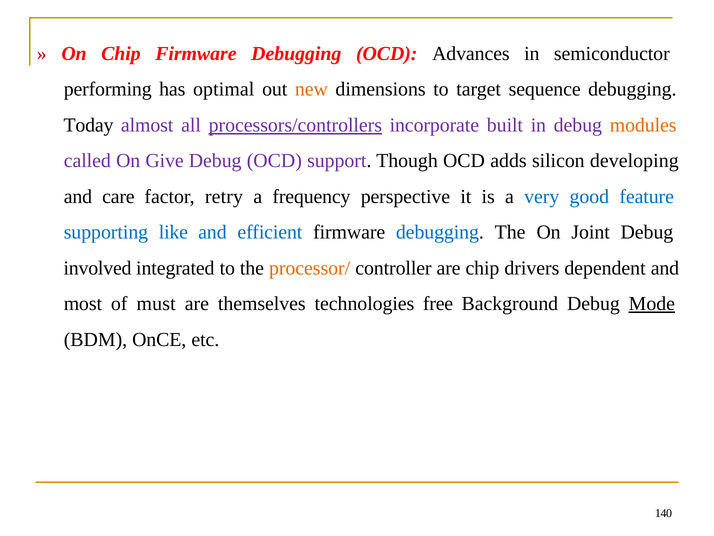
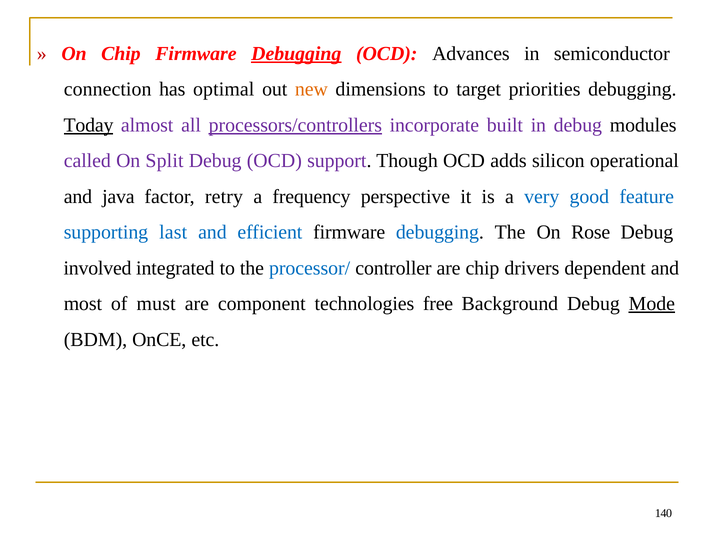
Debugging underline: none -> present (296, 54)
performing: performing -> connection (108, 89)
sequence: sequence -> priorities (545, 89)
Today underline: none -> present (89, 125)
modules colour: orange -> black (643, 125)
Give: Give -> Split (165, 161)
developing: developing -> operational (634, 161)
care: care -> java (118, 196)
like: like -> last (173, 232)
Joint: Joint -> Rose (591, 232)
processor/ colour: orange -> blue (310, 268)
themselves: themselves -> component (262, 304)
